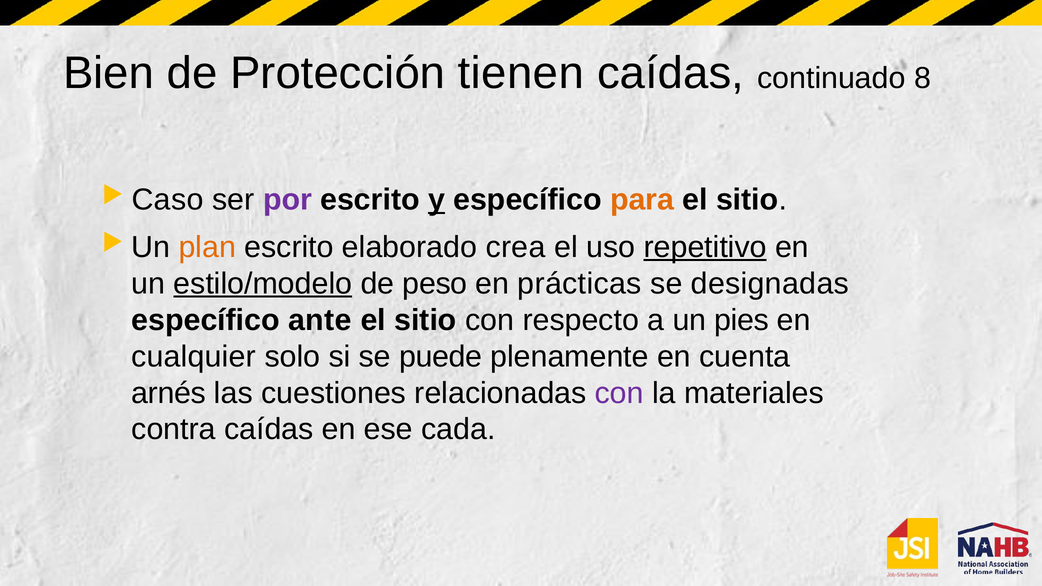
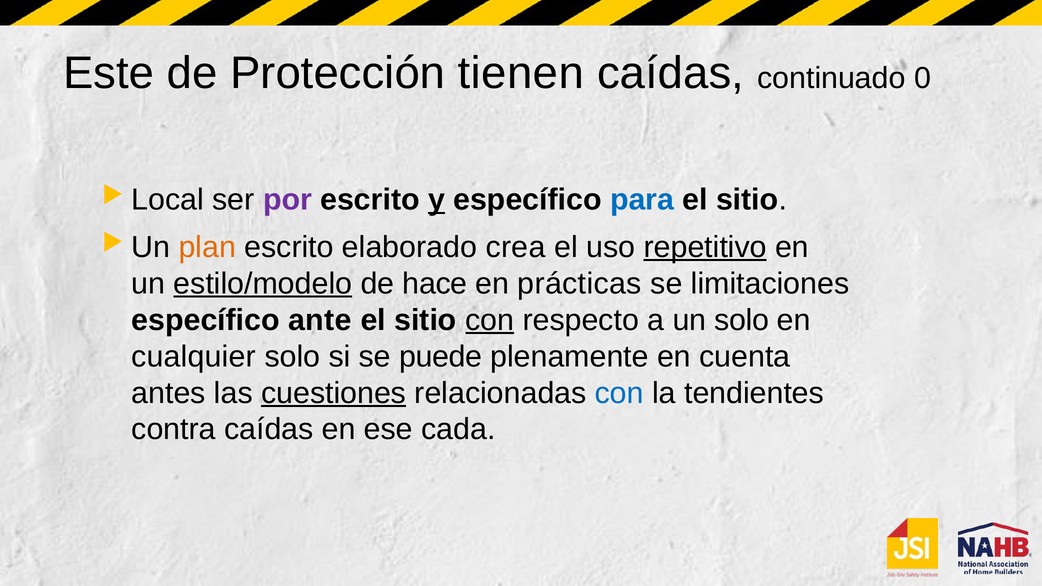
Bien: Bien -> Este (109, 73)
8: 8 -> 0 (922, 78)
Caso: Caso -> Local (168, 200)
para colour: orange -> blue (642, 200)
peso: peso -> hace (435, 284)
designadas: designadas -> limitaciones (770, 284)
con underline: none -> present (490, 320)
un pies: pies -> solo (742, 320)
arnés: arnés -> antes (169, 393)
cuestiones underline: none -> present (334, 393)
con colour: purple -> blue (619, 393)
materiales: materiales -> tendientes (754, 393)
